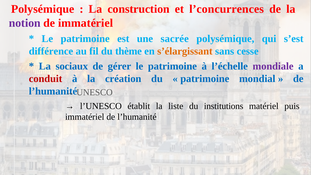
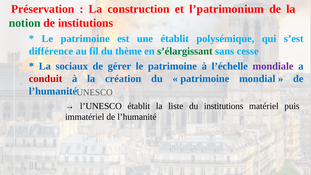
Polysémique: Polysémique -> Préservation (43, 9)
l’concurrences: l’concurrences -> l’patrimonium (227, 9)
notion colour: purple -> green (25, 23)
de immatériel: immatériel -> institutions (86, 23)
une sacrée: sacrée -> établit (175, 39)
s’élargissant colour: orange -> green (185, 51)
